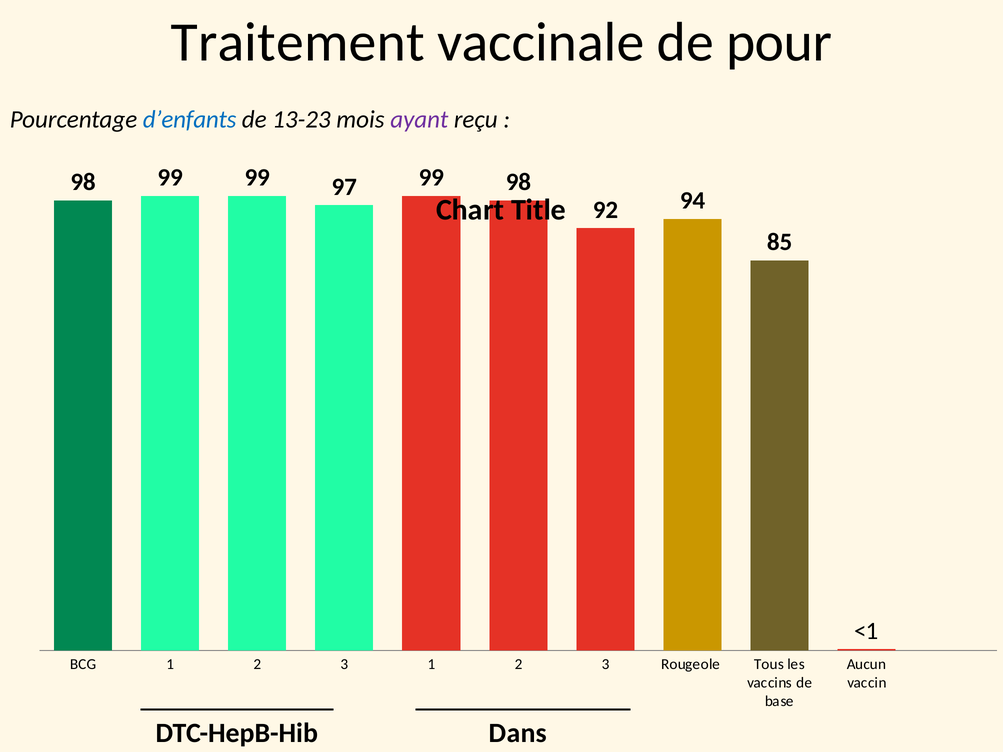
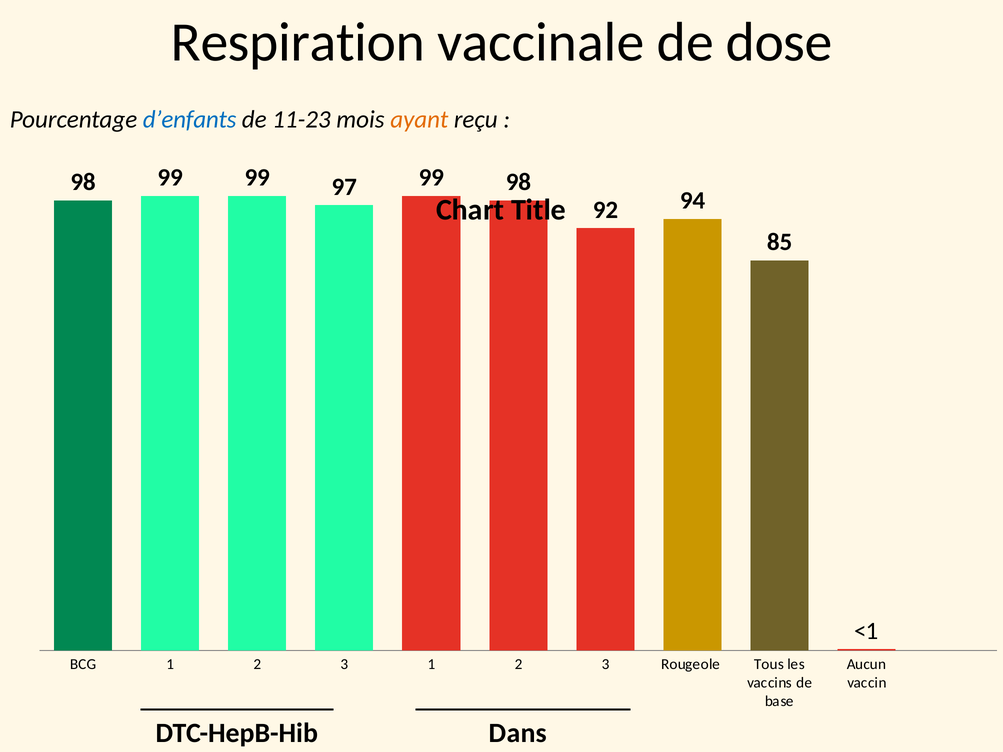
Traitement: Traitement -> Respiration (298, 42)
pour: pour -> dose (779, 42)
13-23: 13-23 -> 11-23 (301, 120)
ayant colour: purple -> orange (419, 120)
